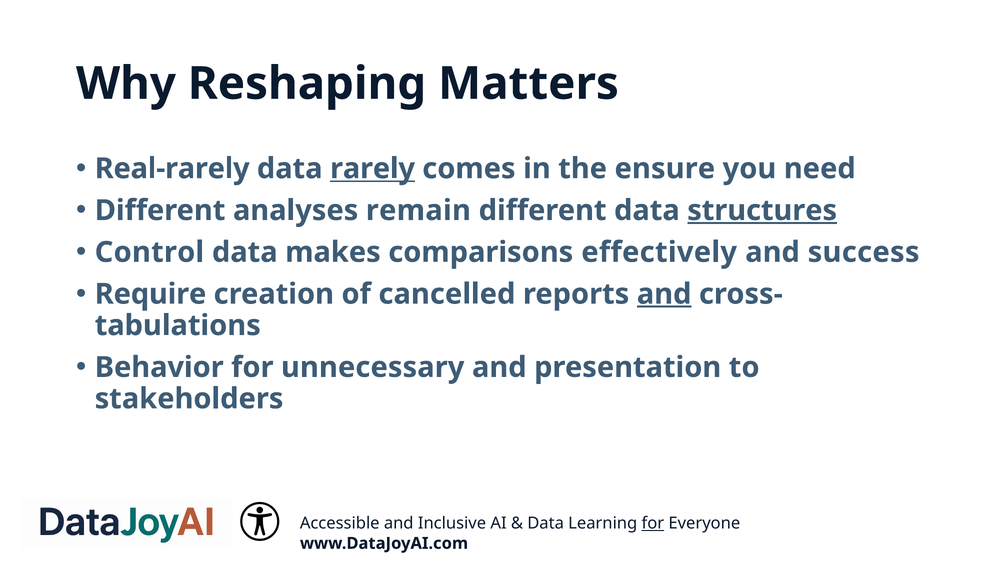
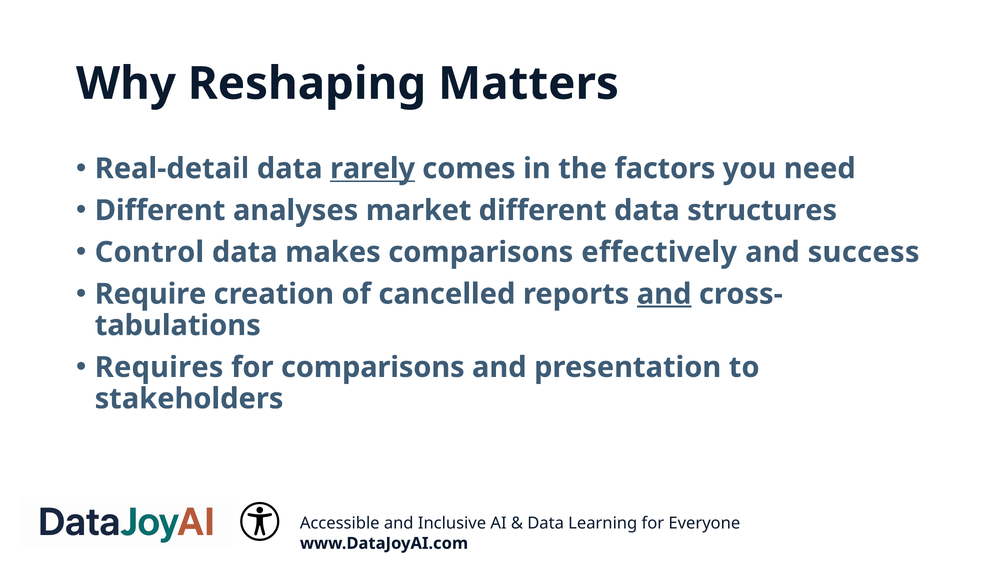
Real-rarely: Real-rarely -> Real-detail (172, 169)
ensure: ensure -> factors (665, 169)
remain: remain -> market (419, 210)
structures underline: present -> none (762, 210)
Behavior: Behavior -> Requires (159, 367)
for unnecessary: unnecessary -> comparisons (373, 367)
for underline: present -> none (653, 523)
